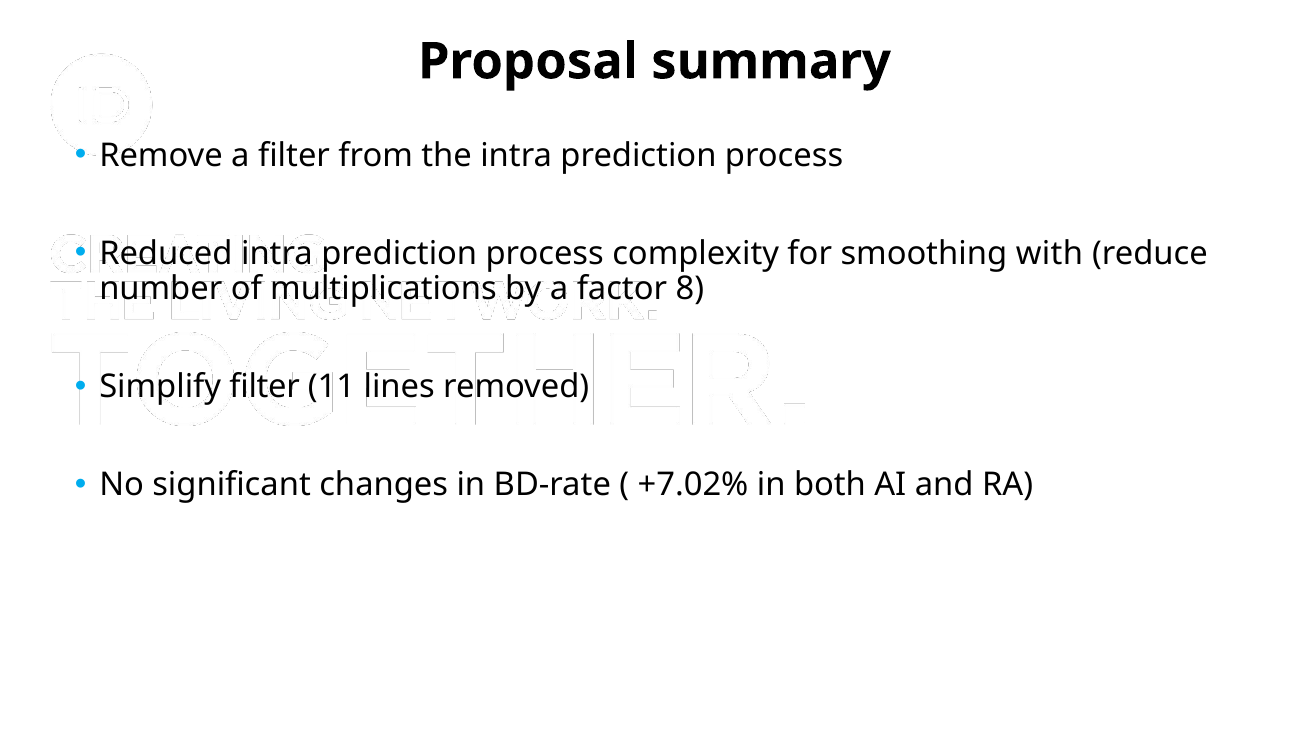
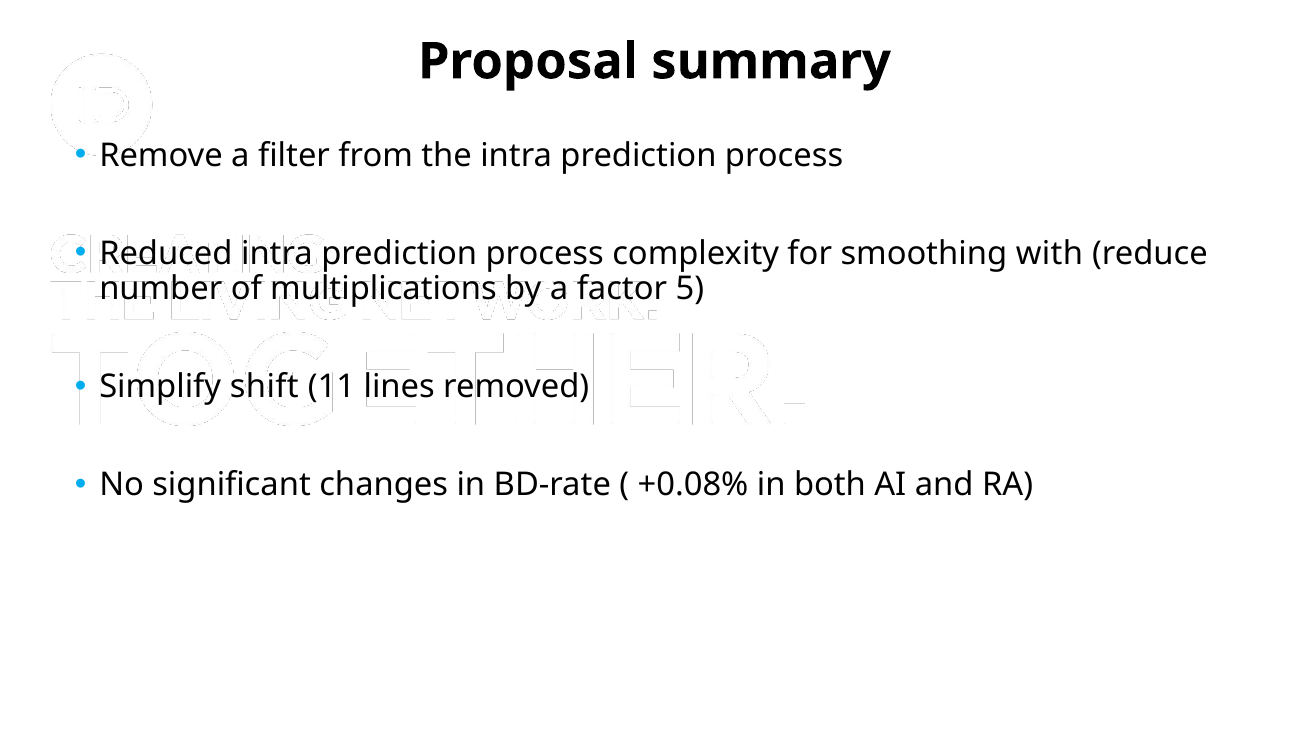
8: 8 -> 5 (690, 289)
Simplify filter: filter -> shift (264, 387)
+7.02%: +7.02% -> +0.08% (693, 485)
